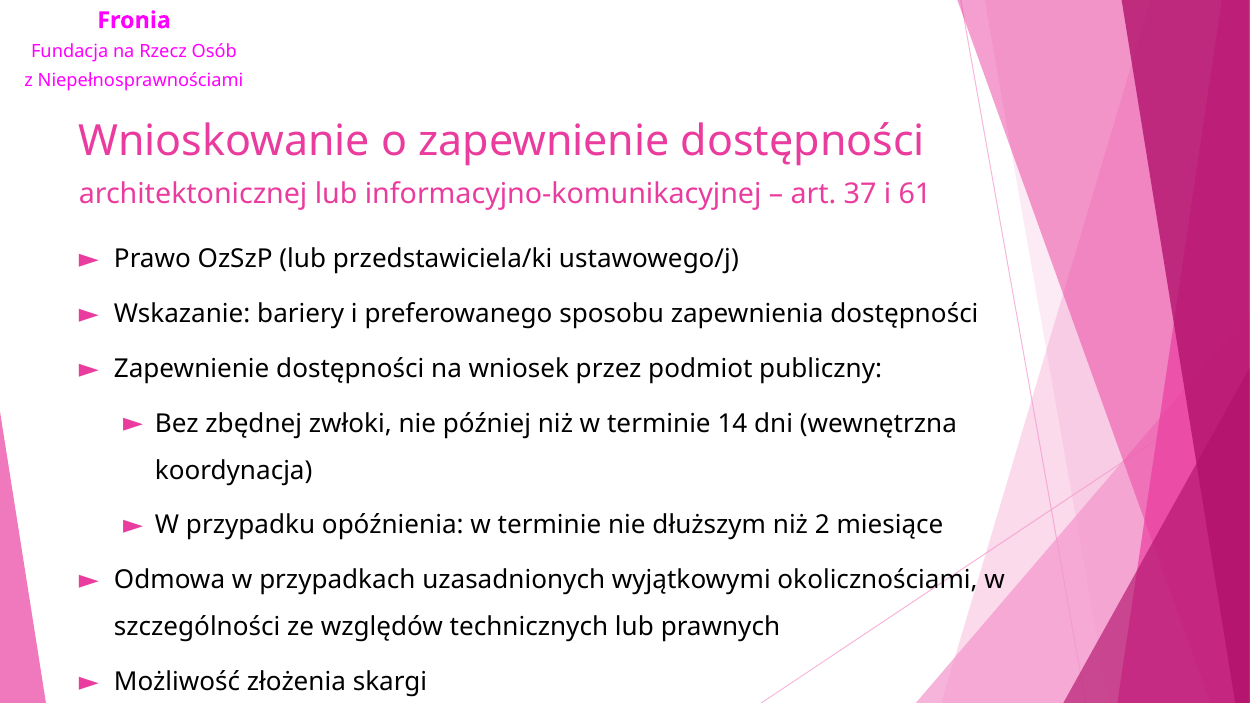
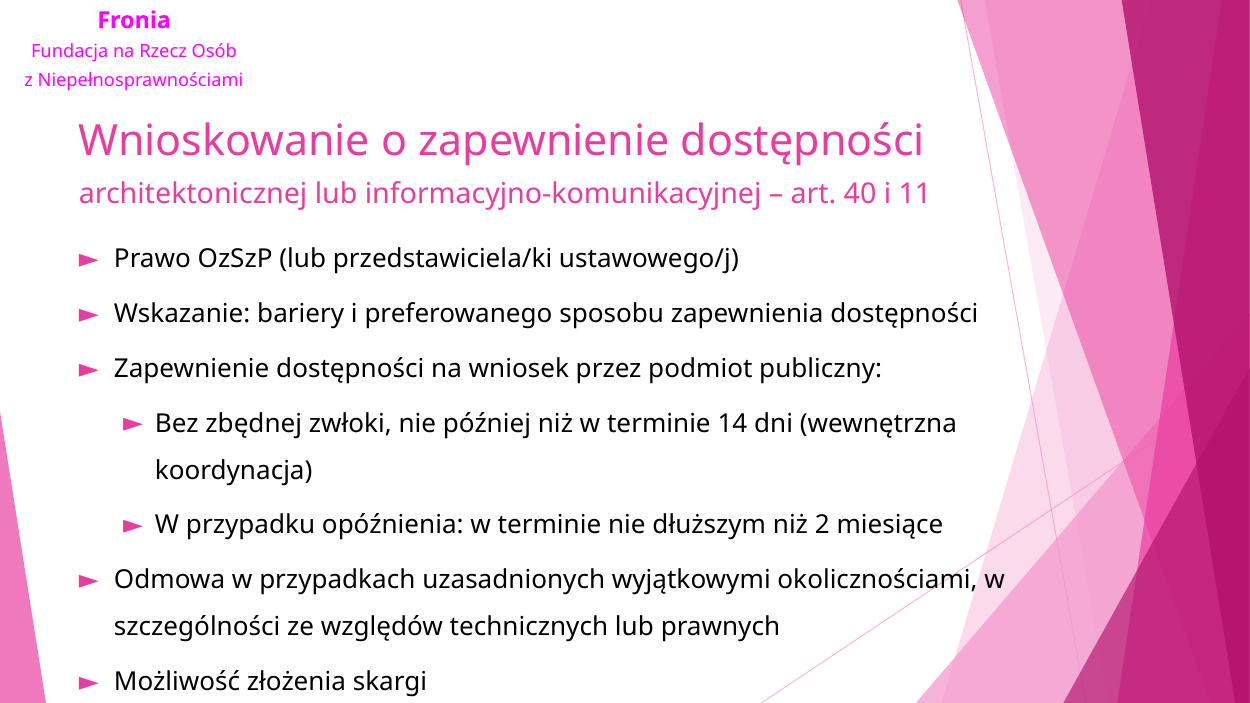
37: 37 -> 40 (860, 194)
61: 61 -> 11 (915, 194)
